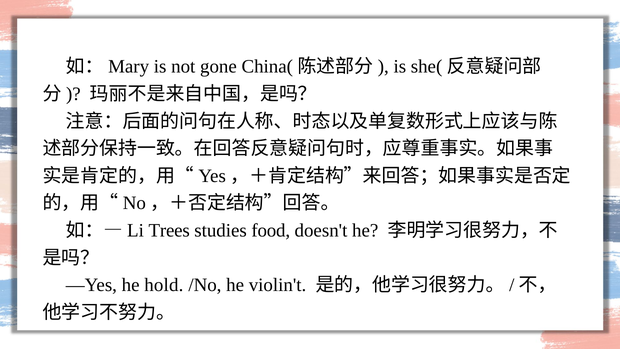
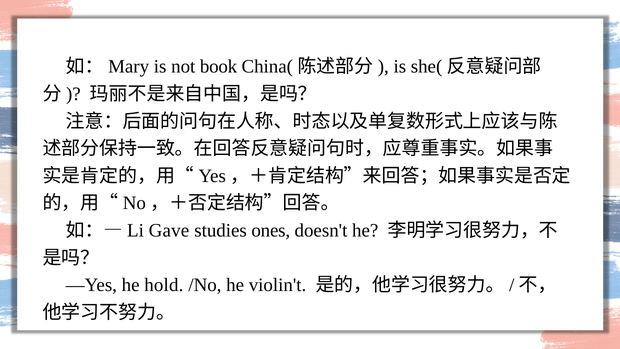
gone: gone -> book (219, 67)
Trees: Trees -> Gave (169, 230)
food: food -> ones (271, 230)
